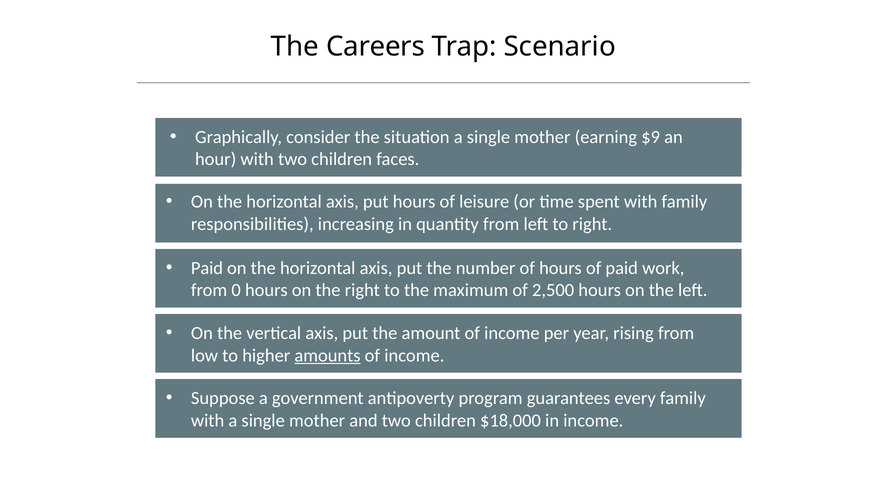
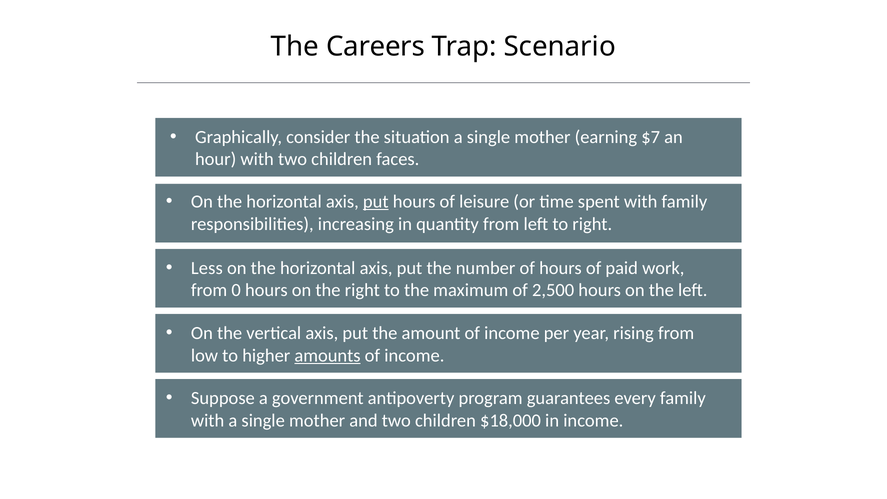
$9: $9 -> $7 (651, 137)
put underline: none -> present (376, 202)
Paid: Paid -> Less (207, 268)
